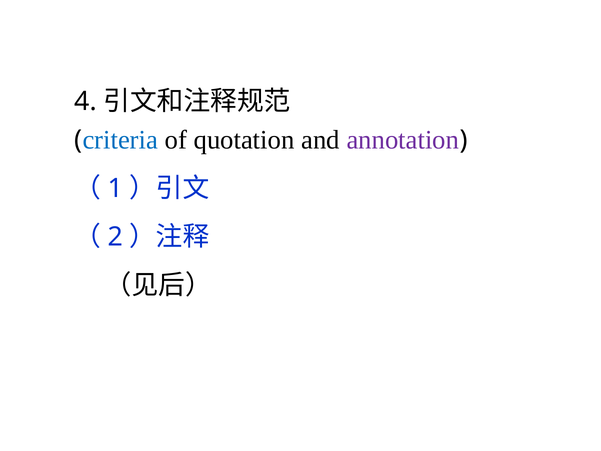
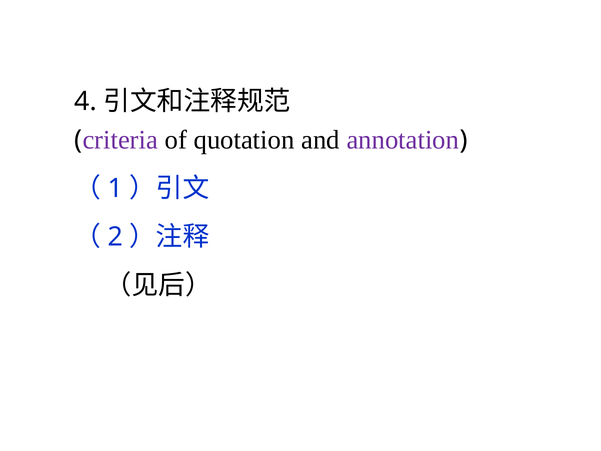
criteria colour: blue -> purple (120, 140)
